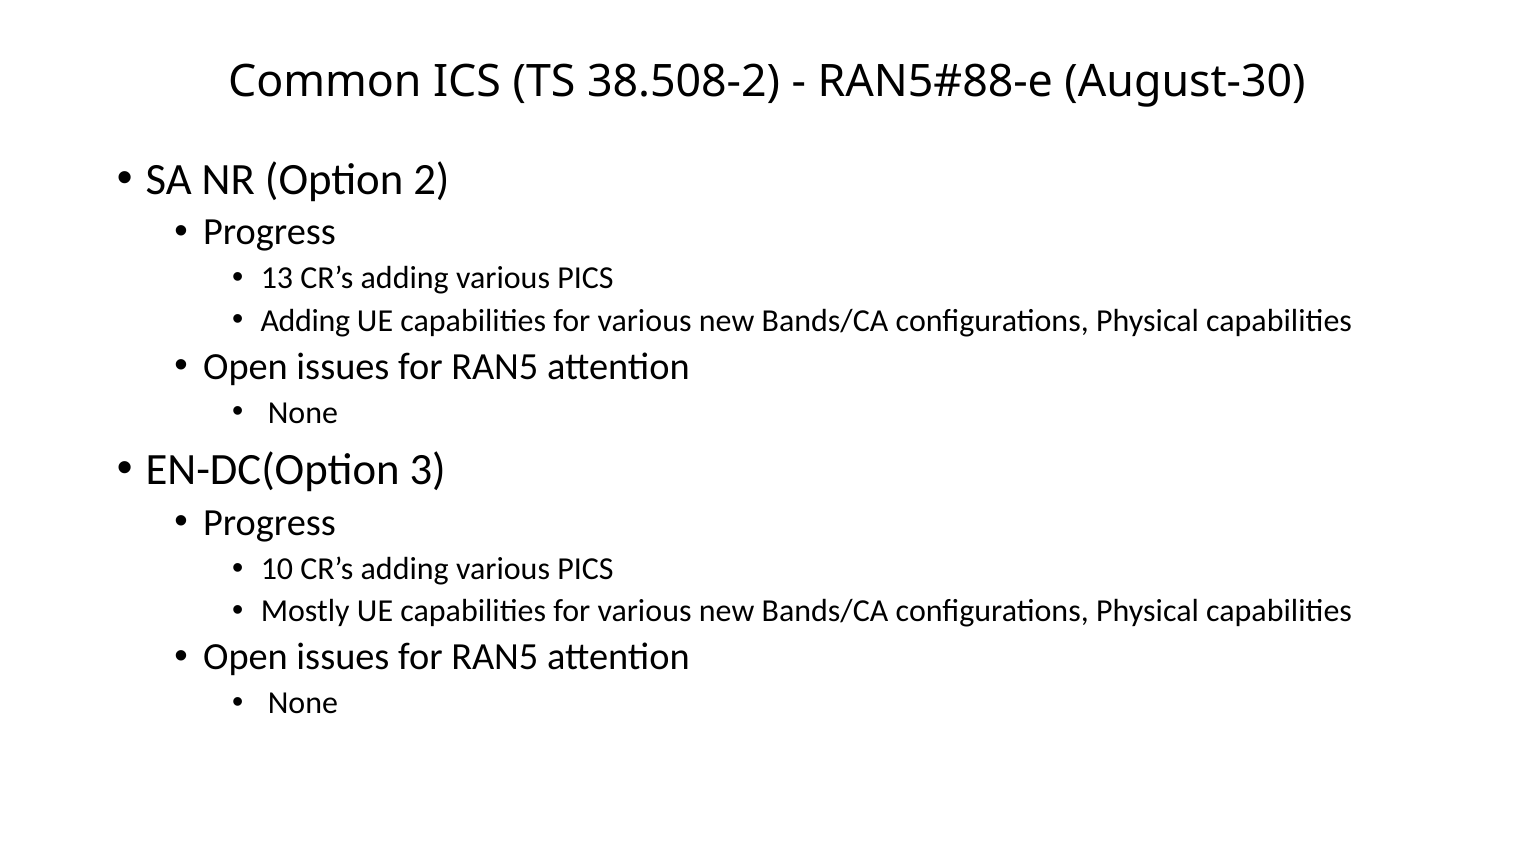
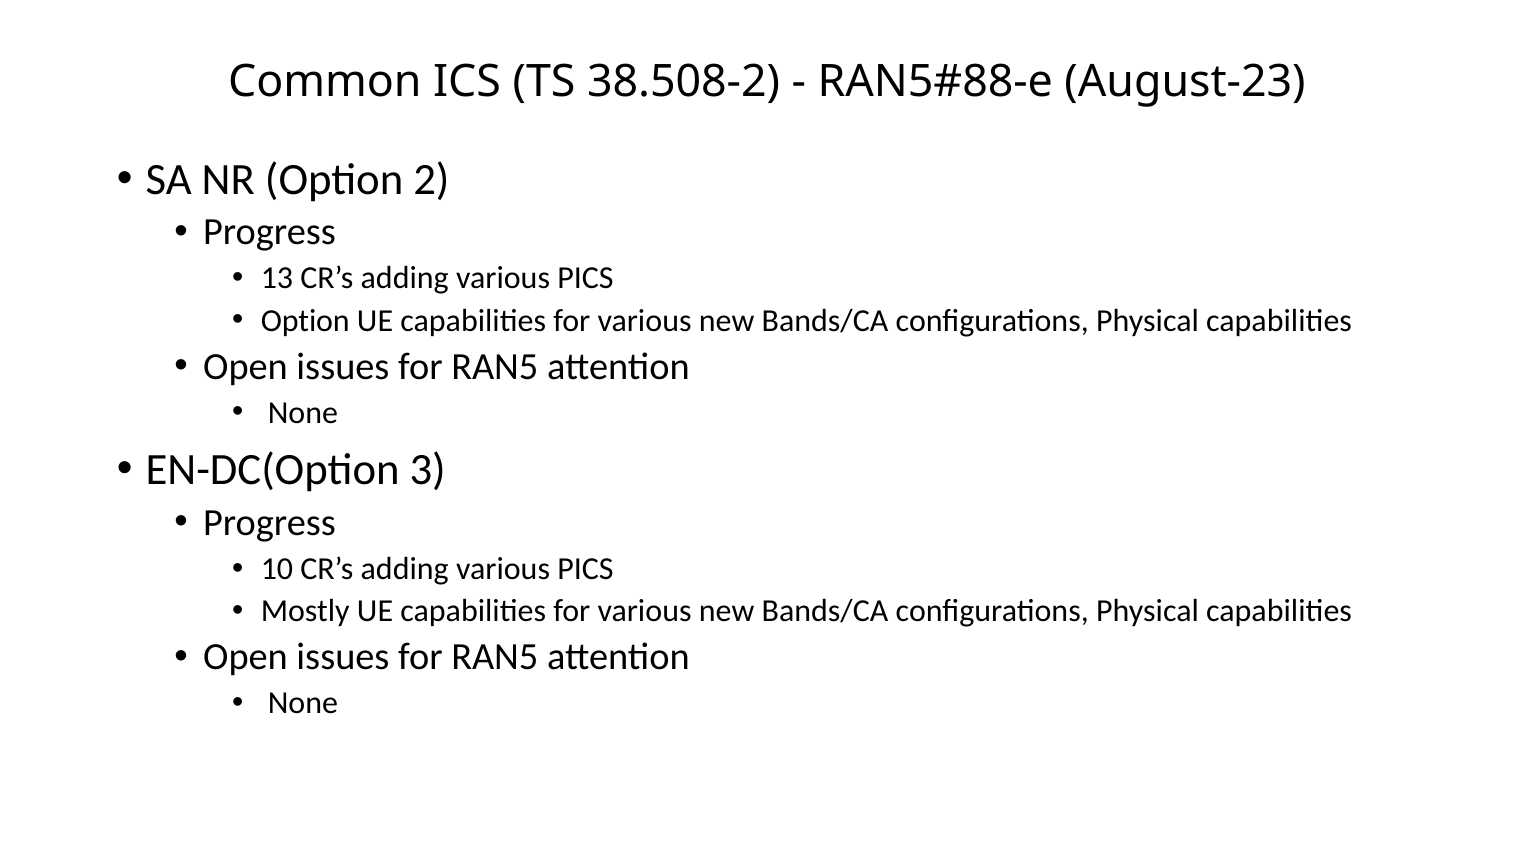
August-30: August-30 -> August-23 (1185, 82)
Adding: Adding -> Option (305, 321)
